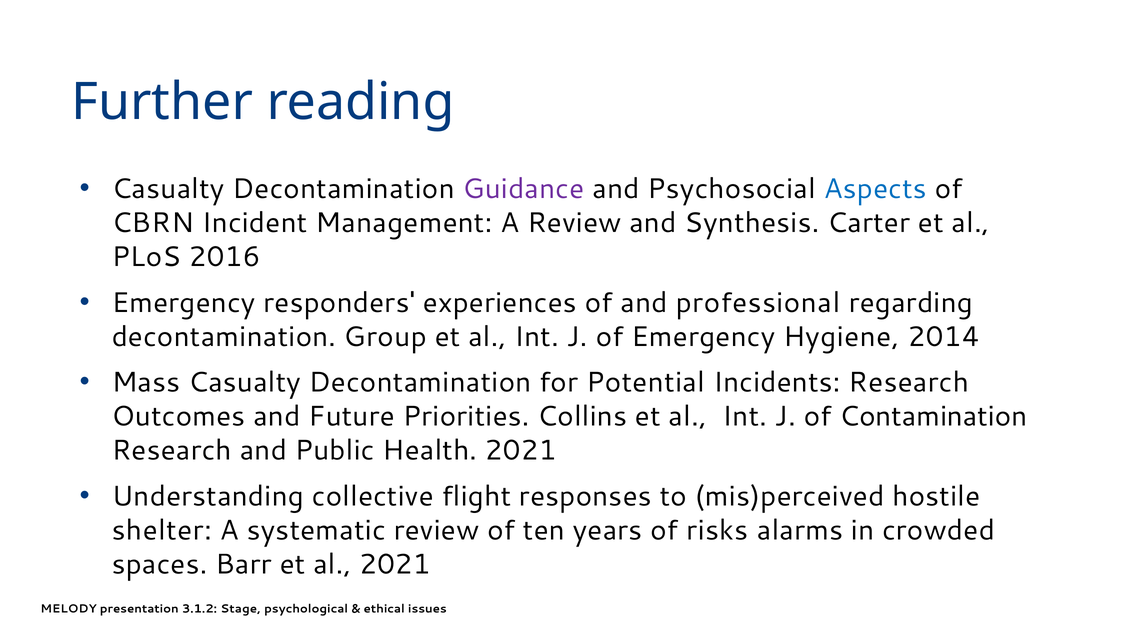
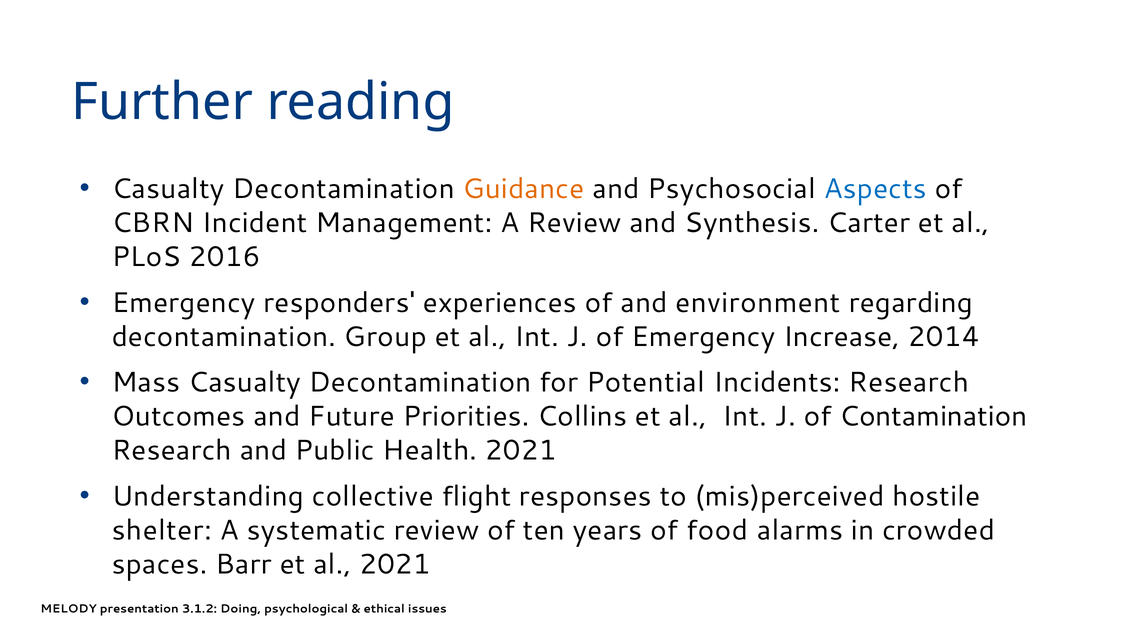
Guidance colour: purple -> orange (524, 189)
professional: professional -> environment (758, 303)
Hygiene: Hygiene -> Increase (842, 337)
risks: risks -> food (717, 530)
Stage: Stage -> Doing (240, 609)
